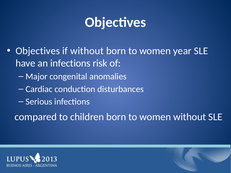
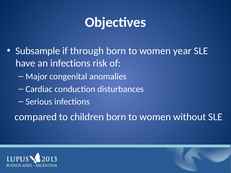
Objectives: Objectives -> Subsample (38, 51)
if without: without -> through (87, 51)
